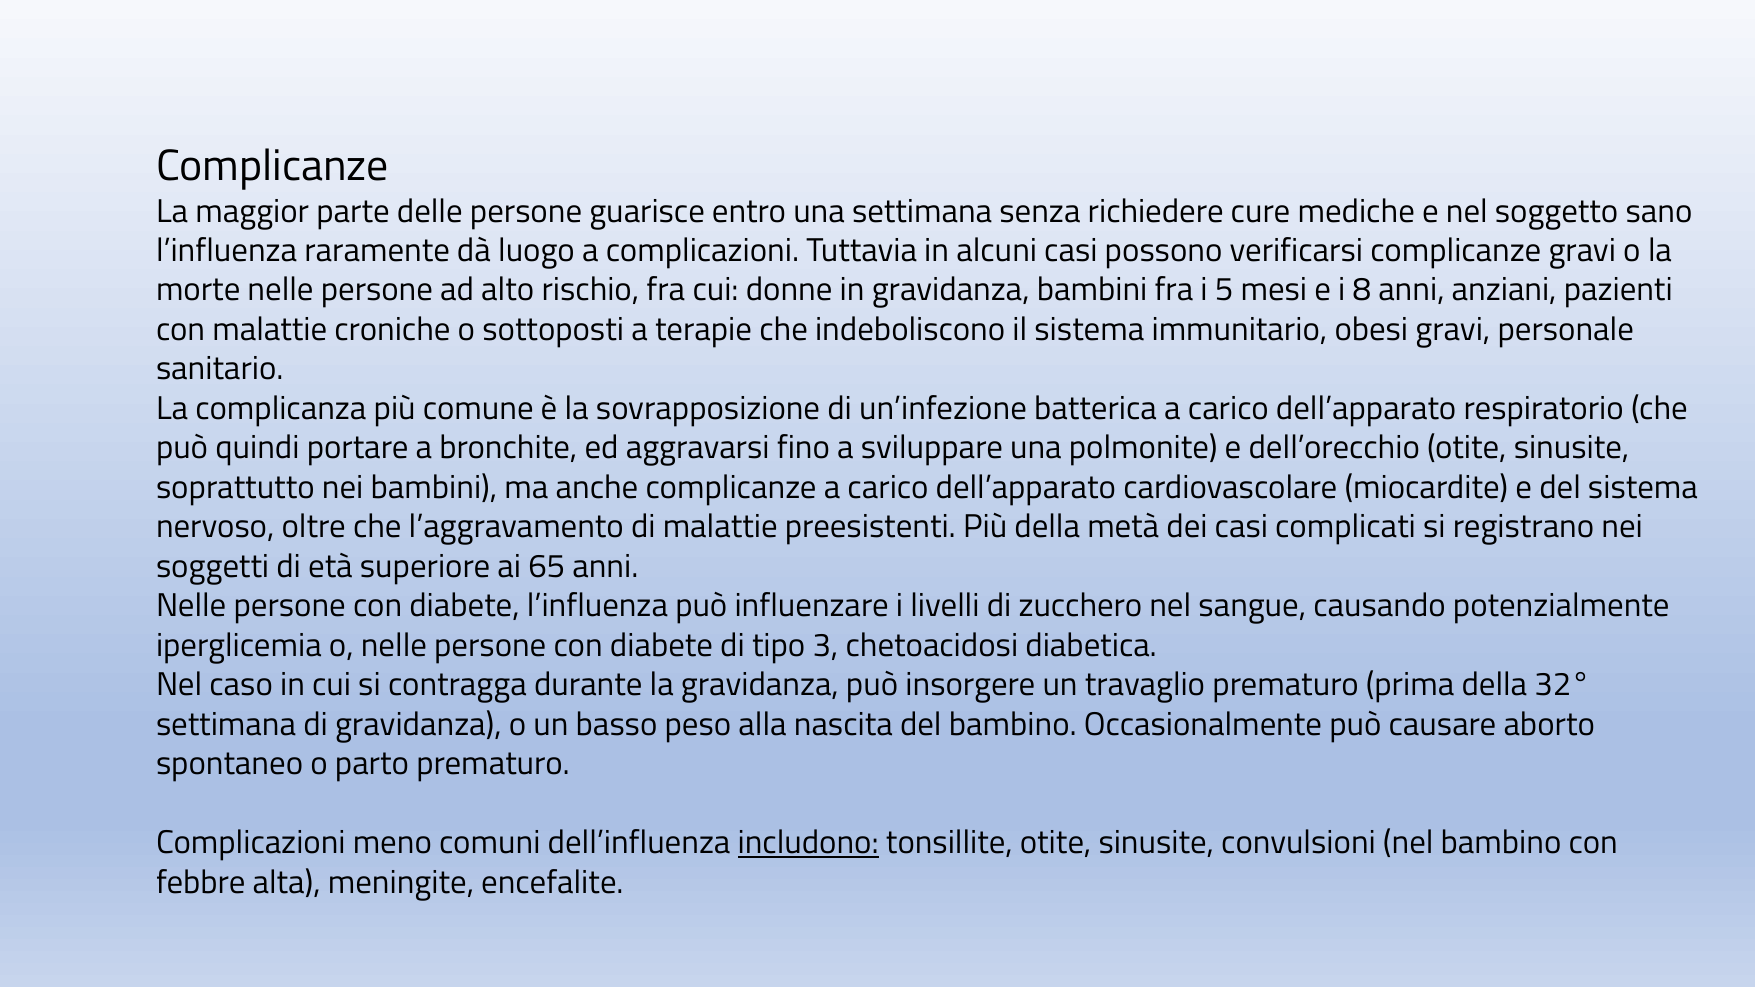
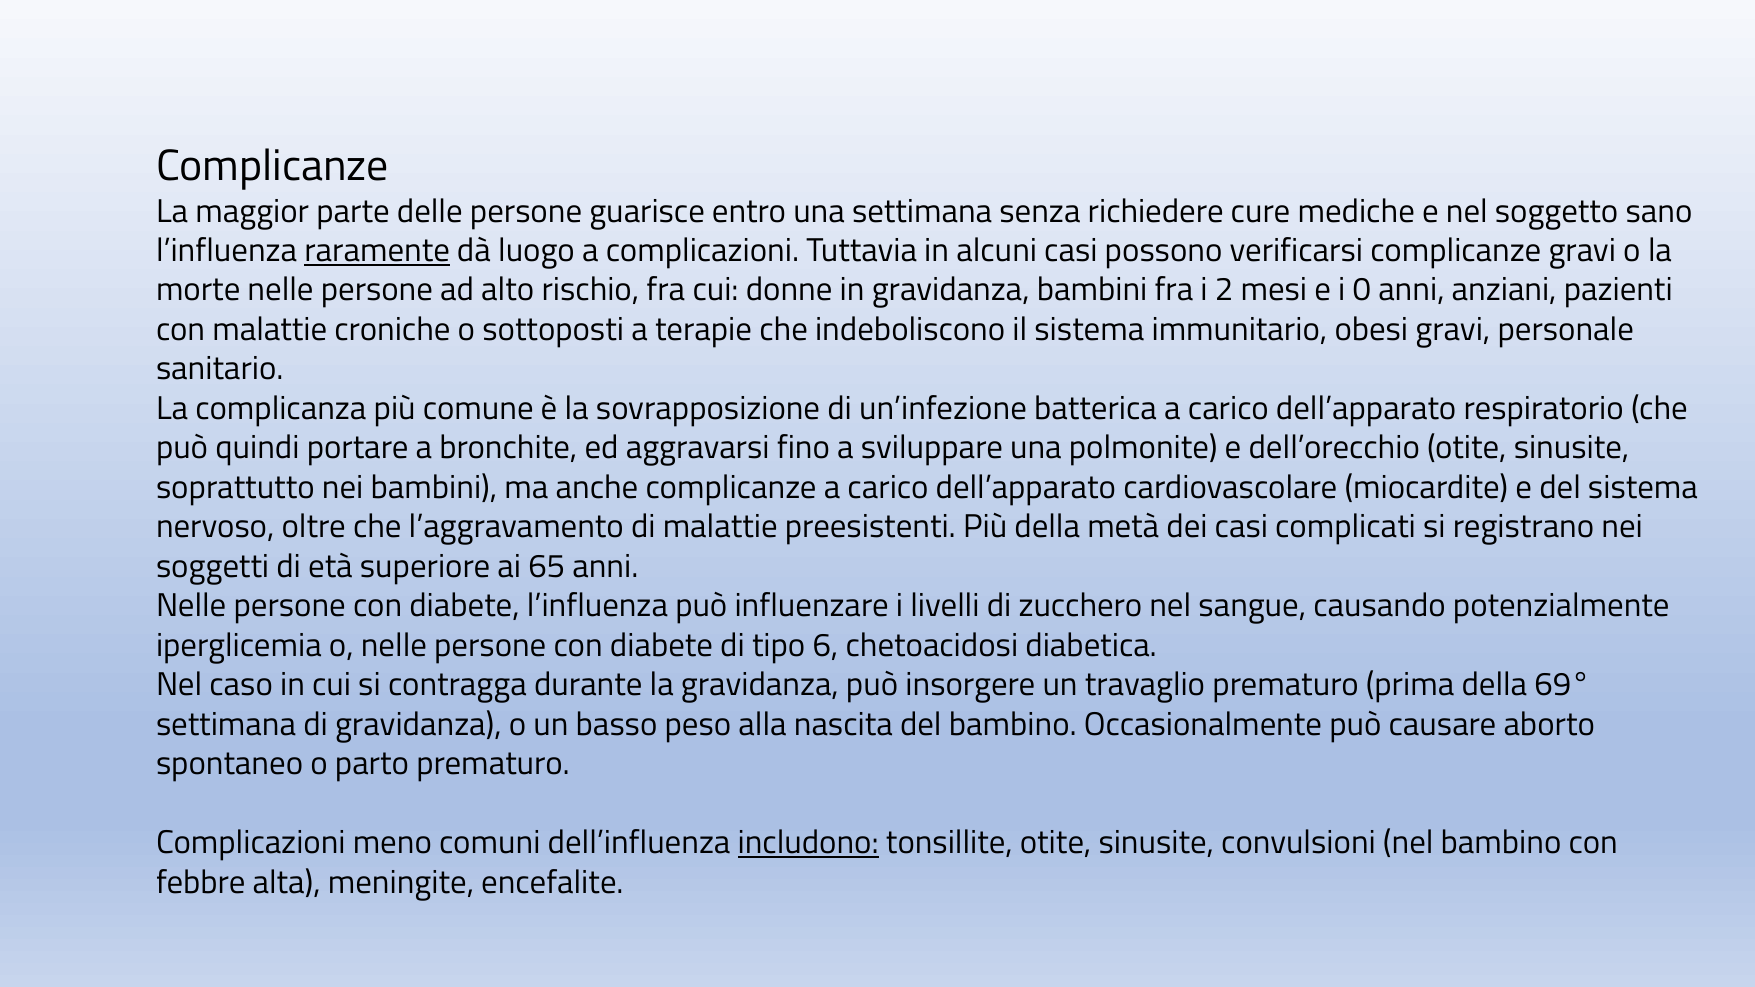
raramente underline: none -> present (377, 251)
5: 5 -> 2 (1224, 290)
8: 8 -> 0 (1362, 290)
3: 3 -> 6 (825, 646)
32°: 32° -> 69° (1562, 685)
